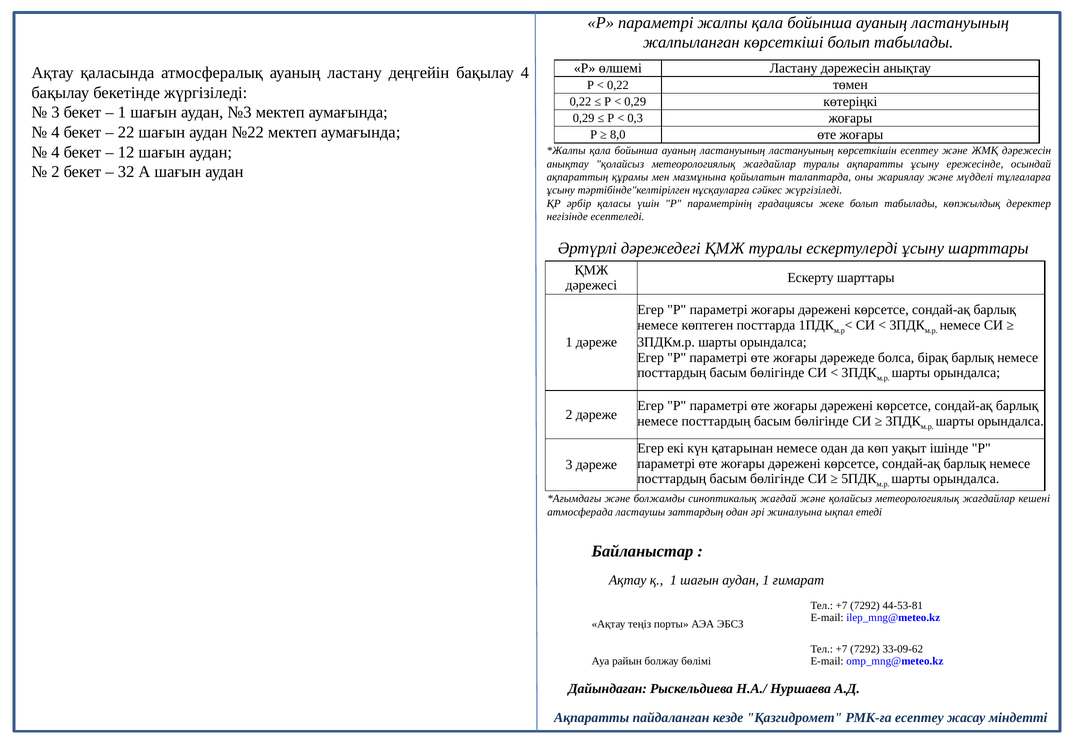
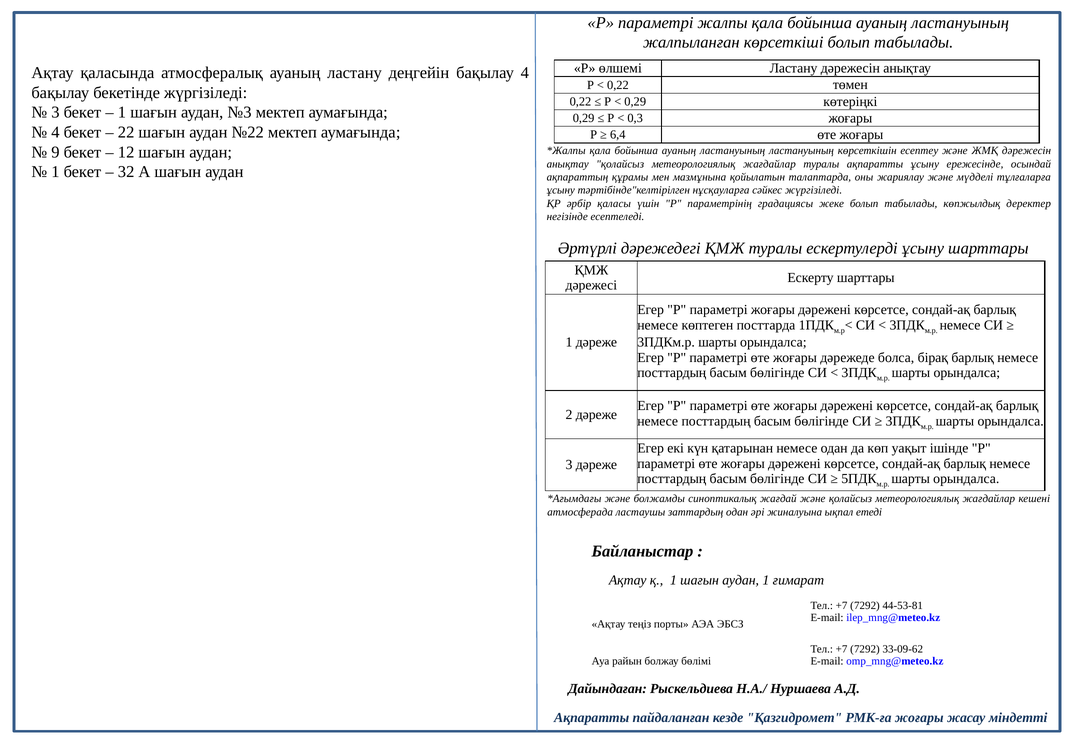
8,0: 8,0 -> 6,4 (618, 135)
4: 4 -> 9 (55, 152)
2: 2 -> 1 (55, 172)
РМК-ға есептеу: есептеу -> жоғары (919, 717)
